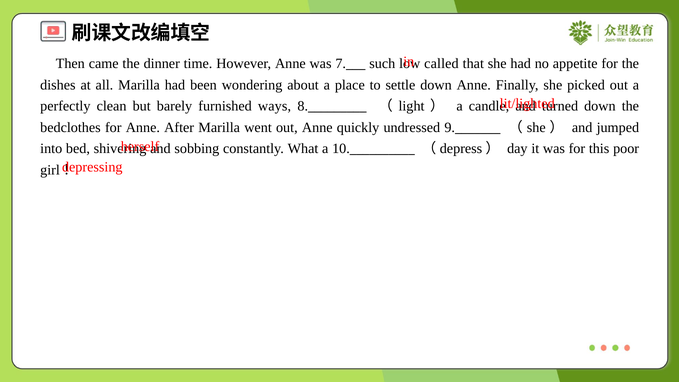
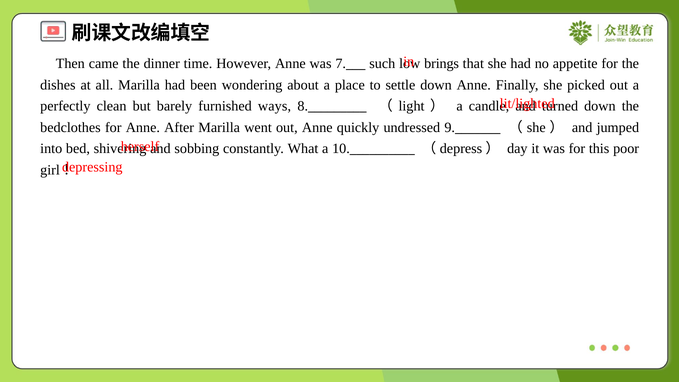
called: called -> brings (442, 64)
